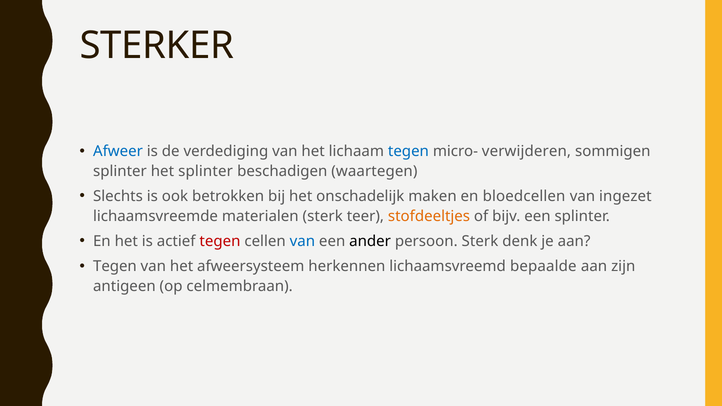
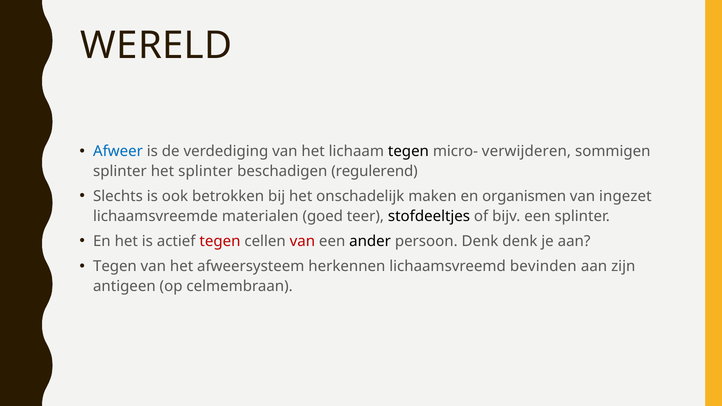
STERKER: STERKER -> WERELD (156, 46)
tegen colour: blue -> black (408, 151)
waartegen: waartegen -> regulerend (375, 171)
bloedcellen: bloedcellen -> organismen (524, 196)
materialen sterk: sterk -> goed (323, 216)
stofdeeltjes colour: orange -> black (429, 216)
van colour: blue -> red (302, 241)
persoon Sterk: Sterk -> Denk (480, 241)
bepaalde: bepaalde -> bevinden (543, 266)
